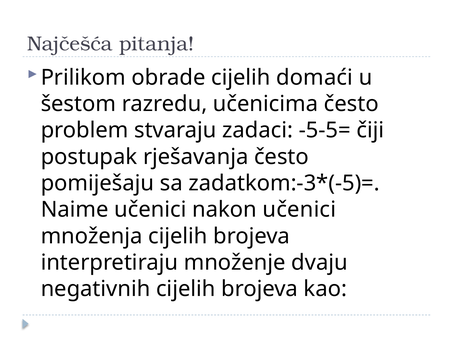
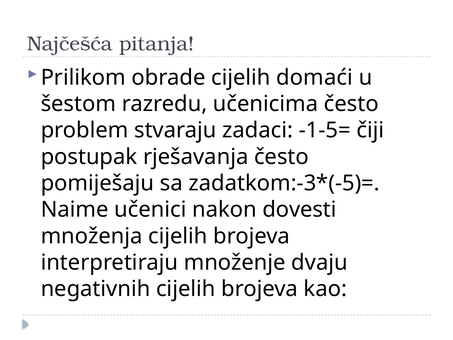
-5-5=: -5-5= -> -1-5= (325, 130)
nakon učenici: učenici -> dovesti (300, 210)
